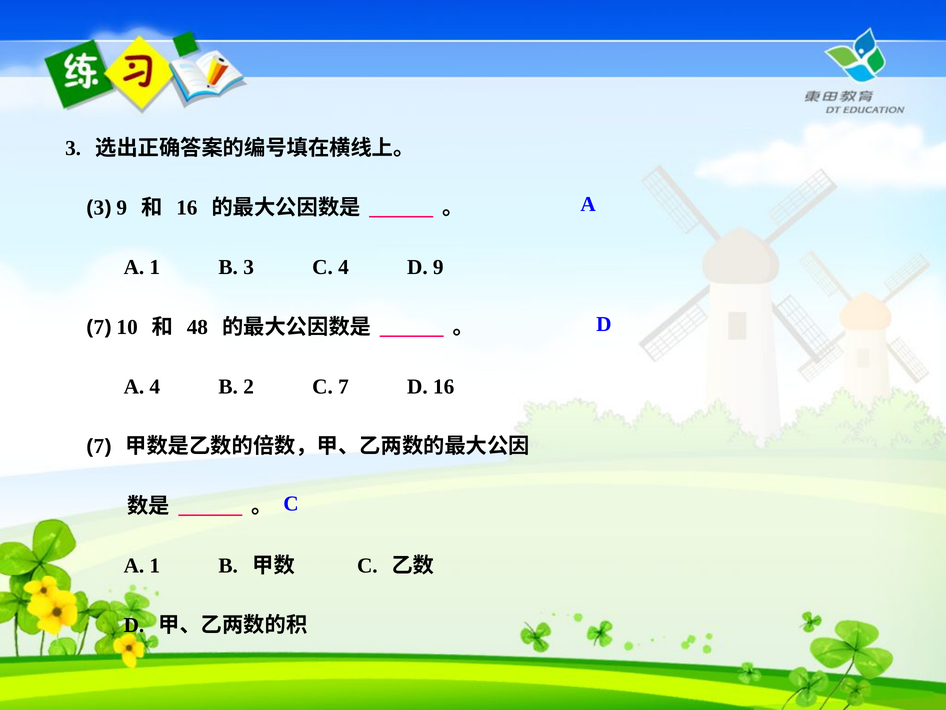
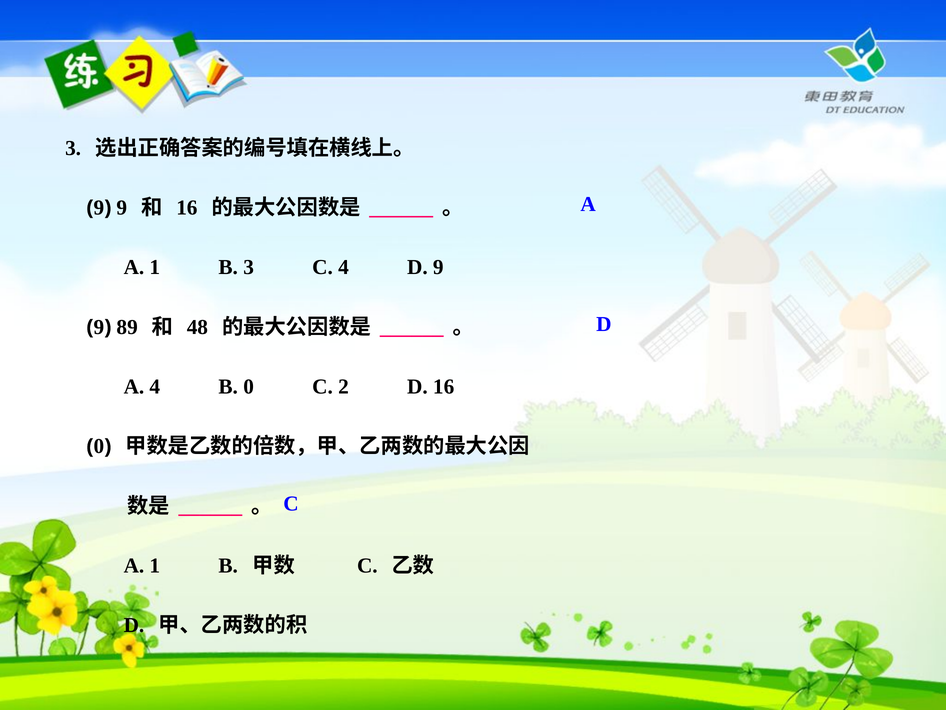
3: 3 -> 9 (99, 208)
7: 7 -> 9 (99, 327)
10: 10 -> 89 (127, 327)
B 2: 2 -> 0 (249, 386)
C 7: 7 -> 2 (344, 386)
7: 7 -> 0 (99, 446)
